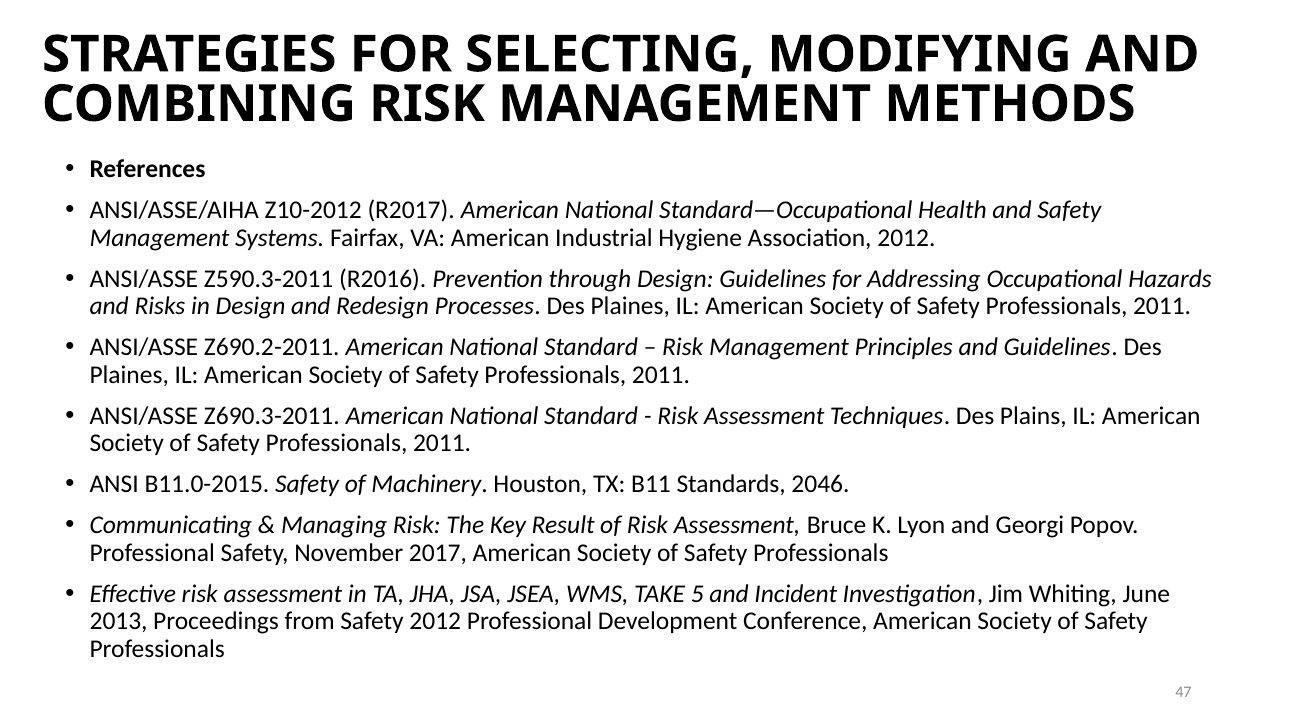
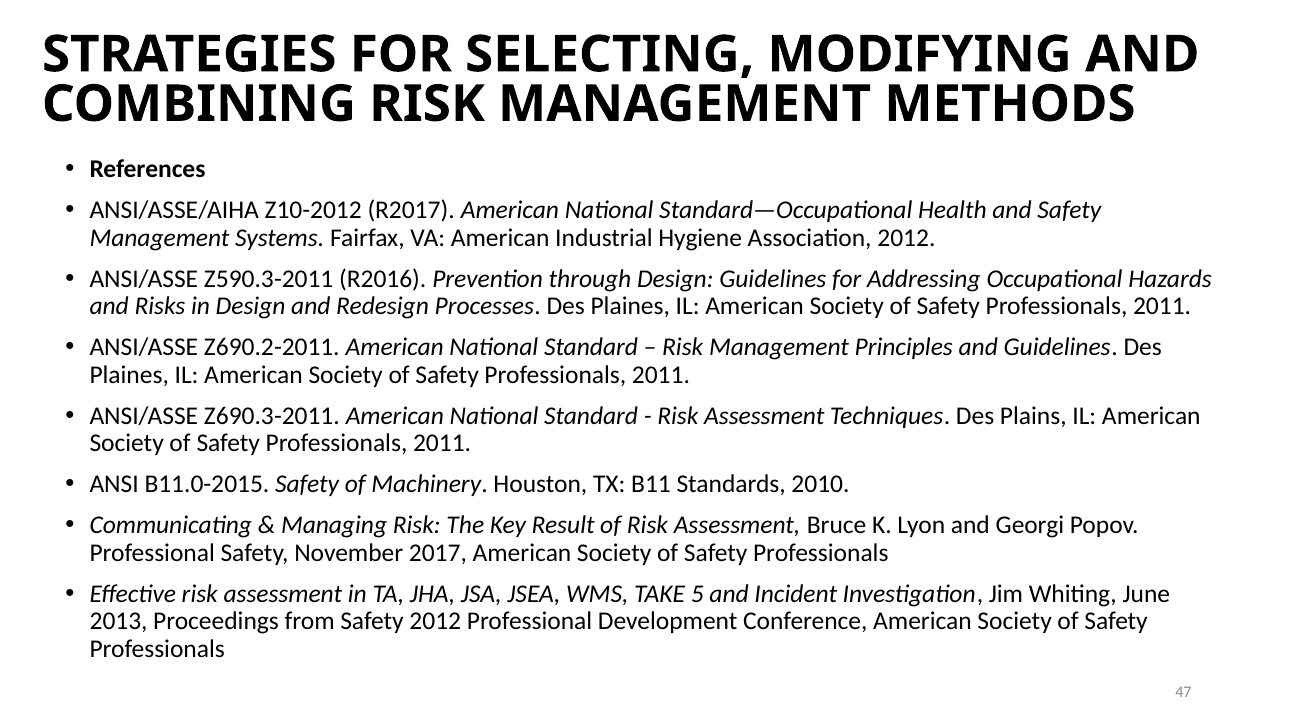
2046: 2046 -> 2010 (821, 485)
